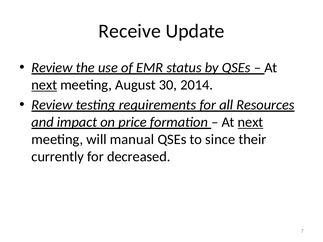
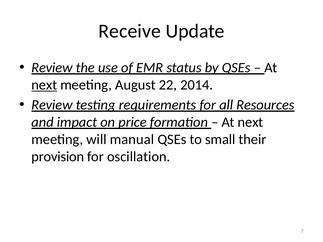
30: 30 -> 22 (168, 85)
next underline: present -> none (250, 122)
since: since -> small (220, 140)
currently: currently -> provision (58, 157)
decreased: decreased -> oscillation (139, 157)
